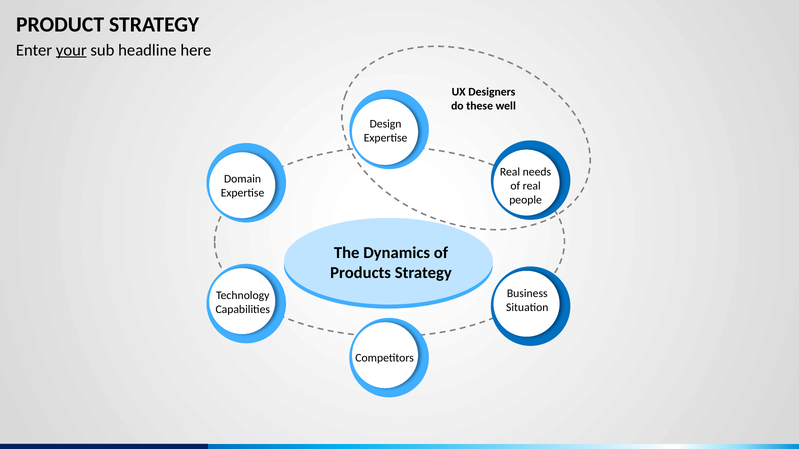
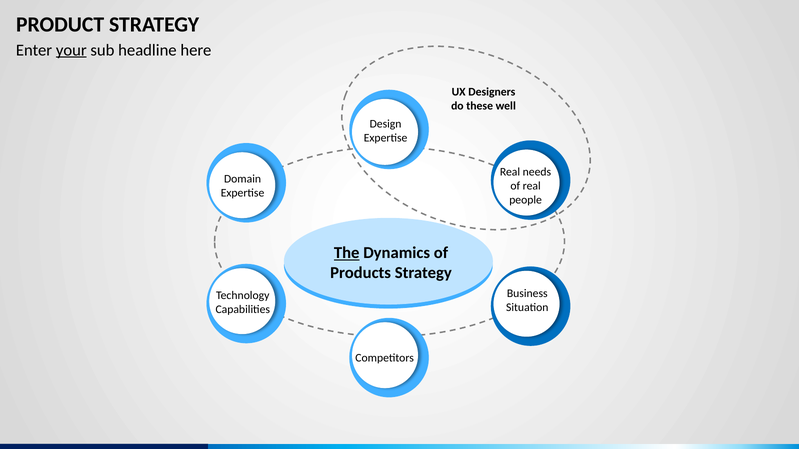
The underline: none -> present (347, 253)
